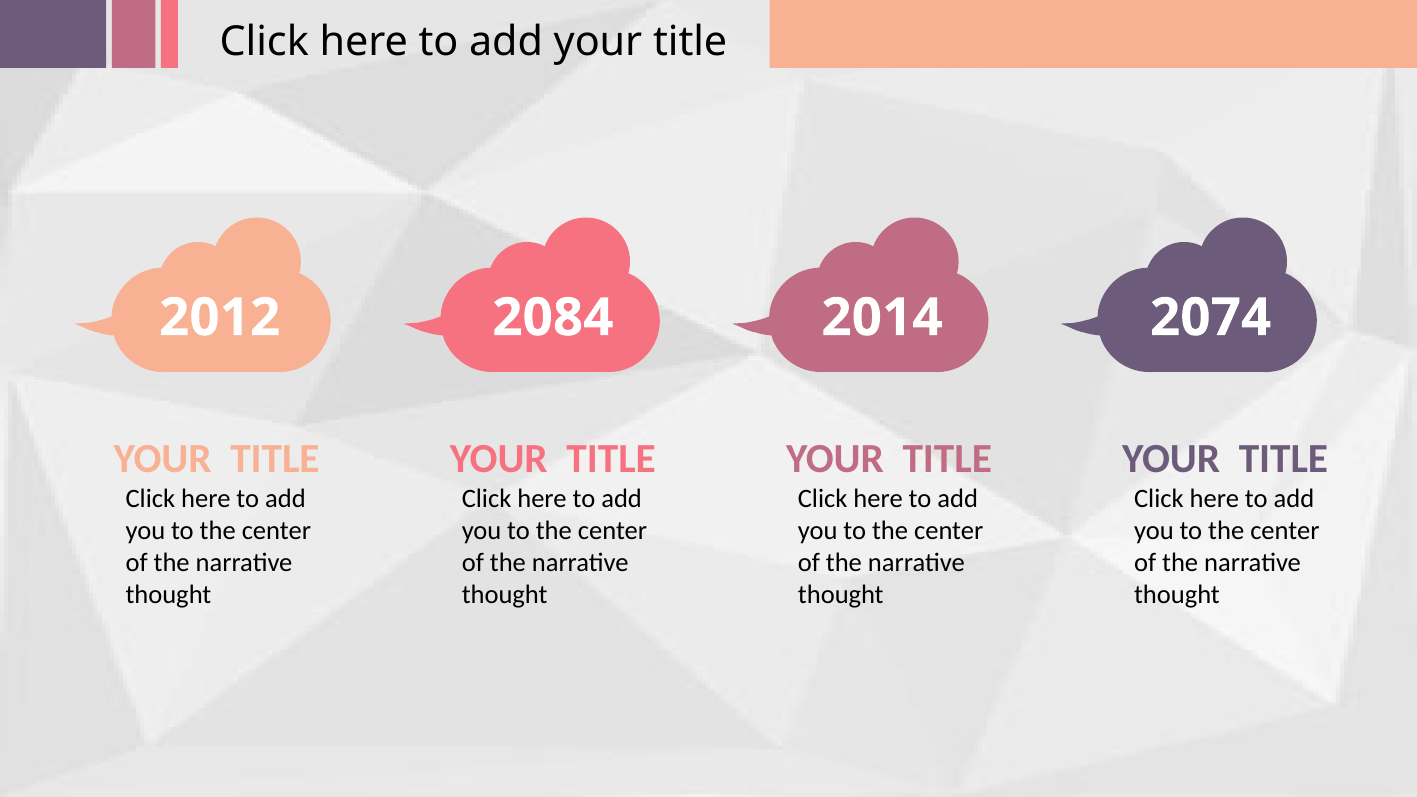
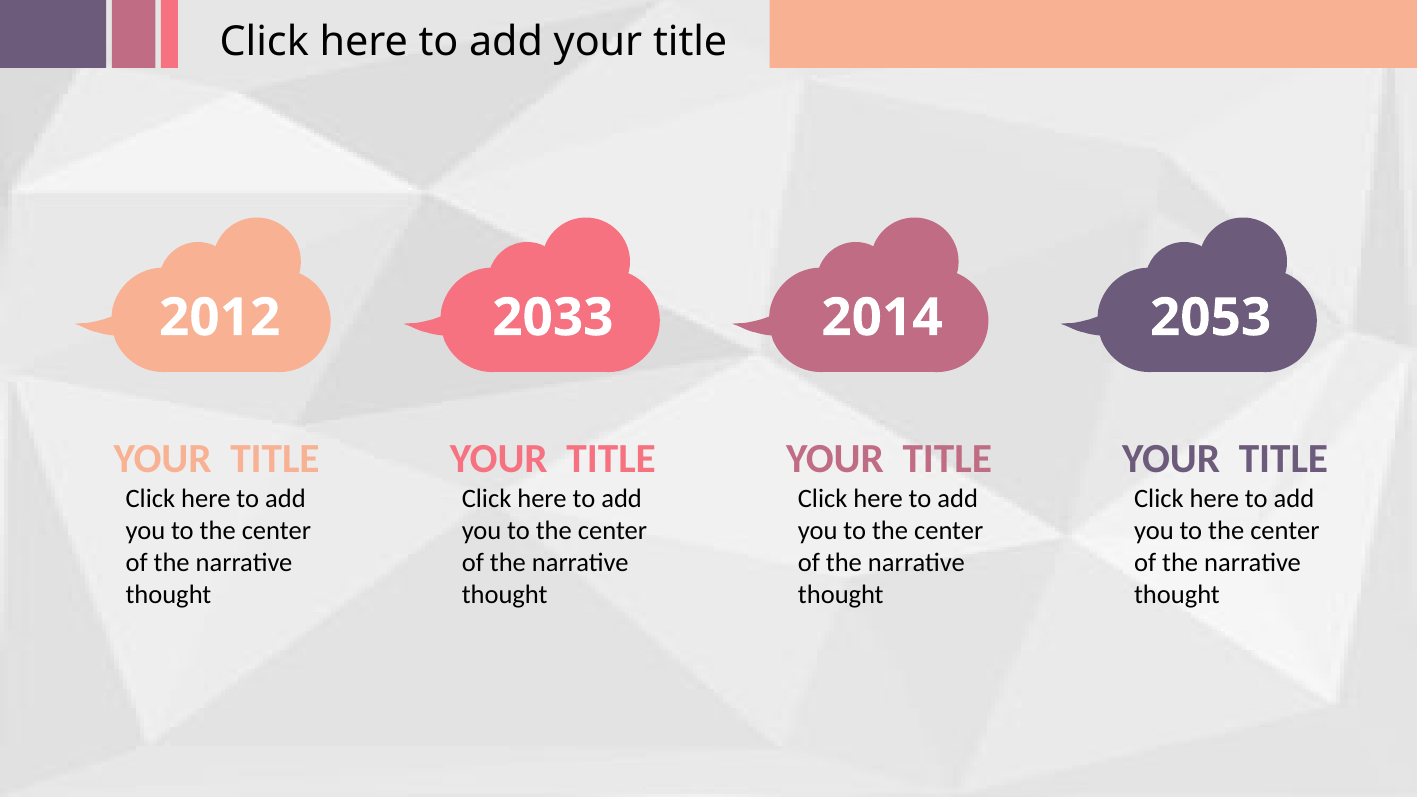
2084: 2084 -> 2033 (553, 318)
2074: 2074 -> 2053 (1211, 318)
